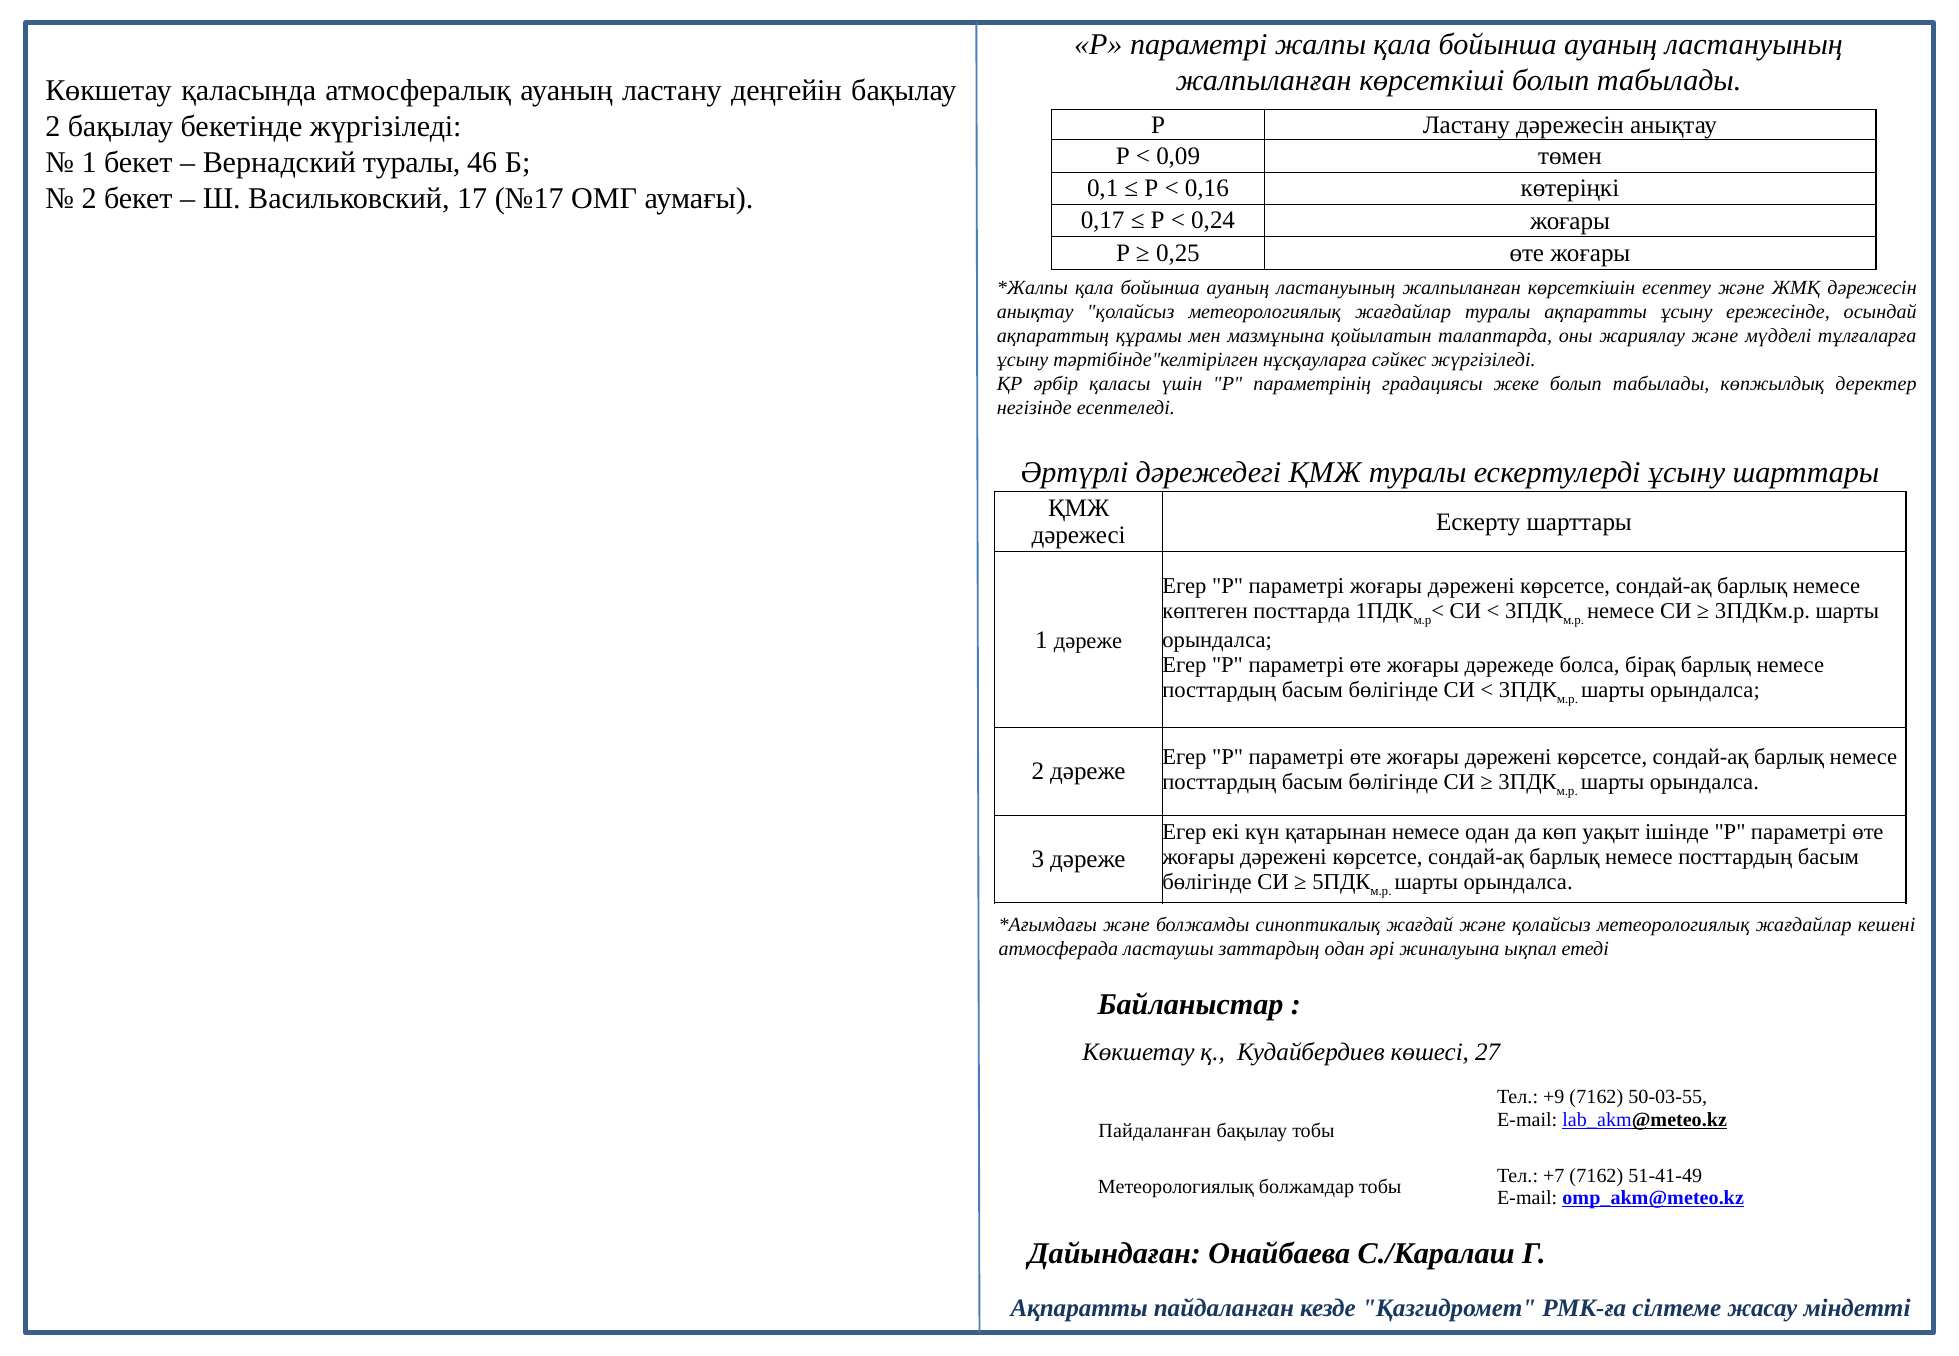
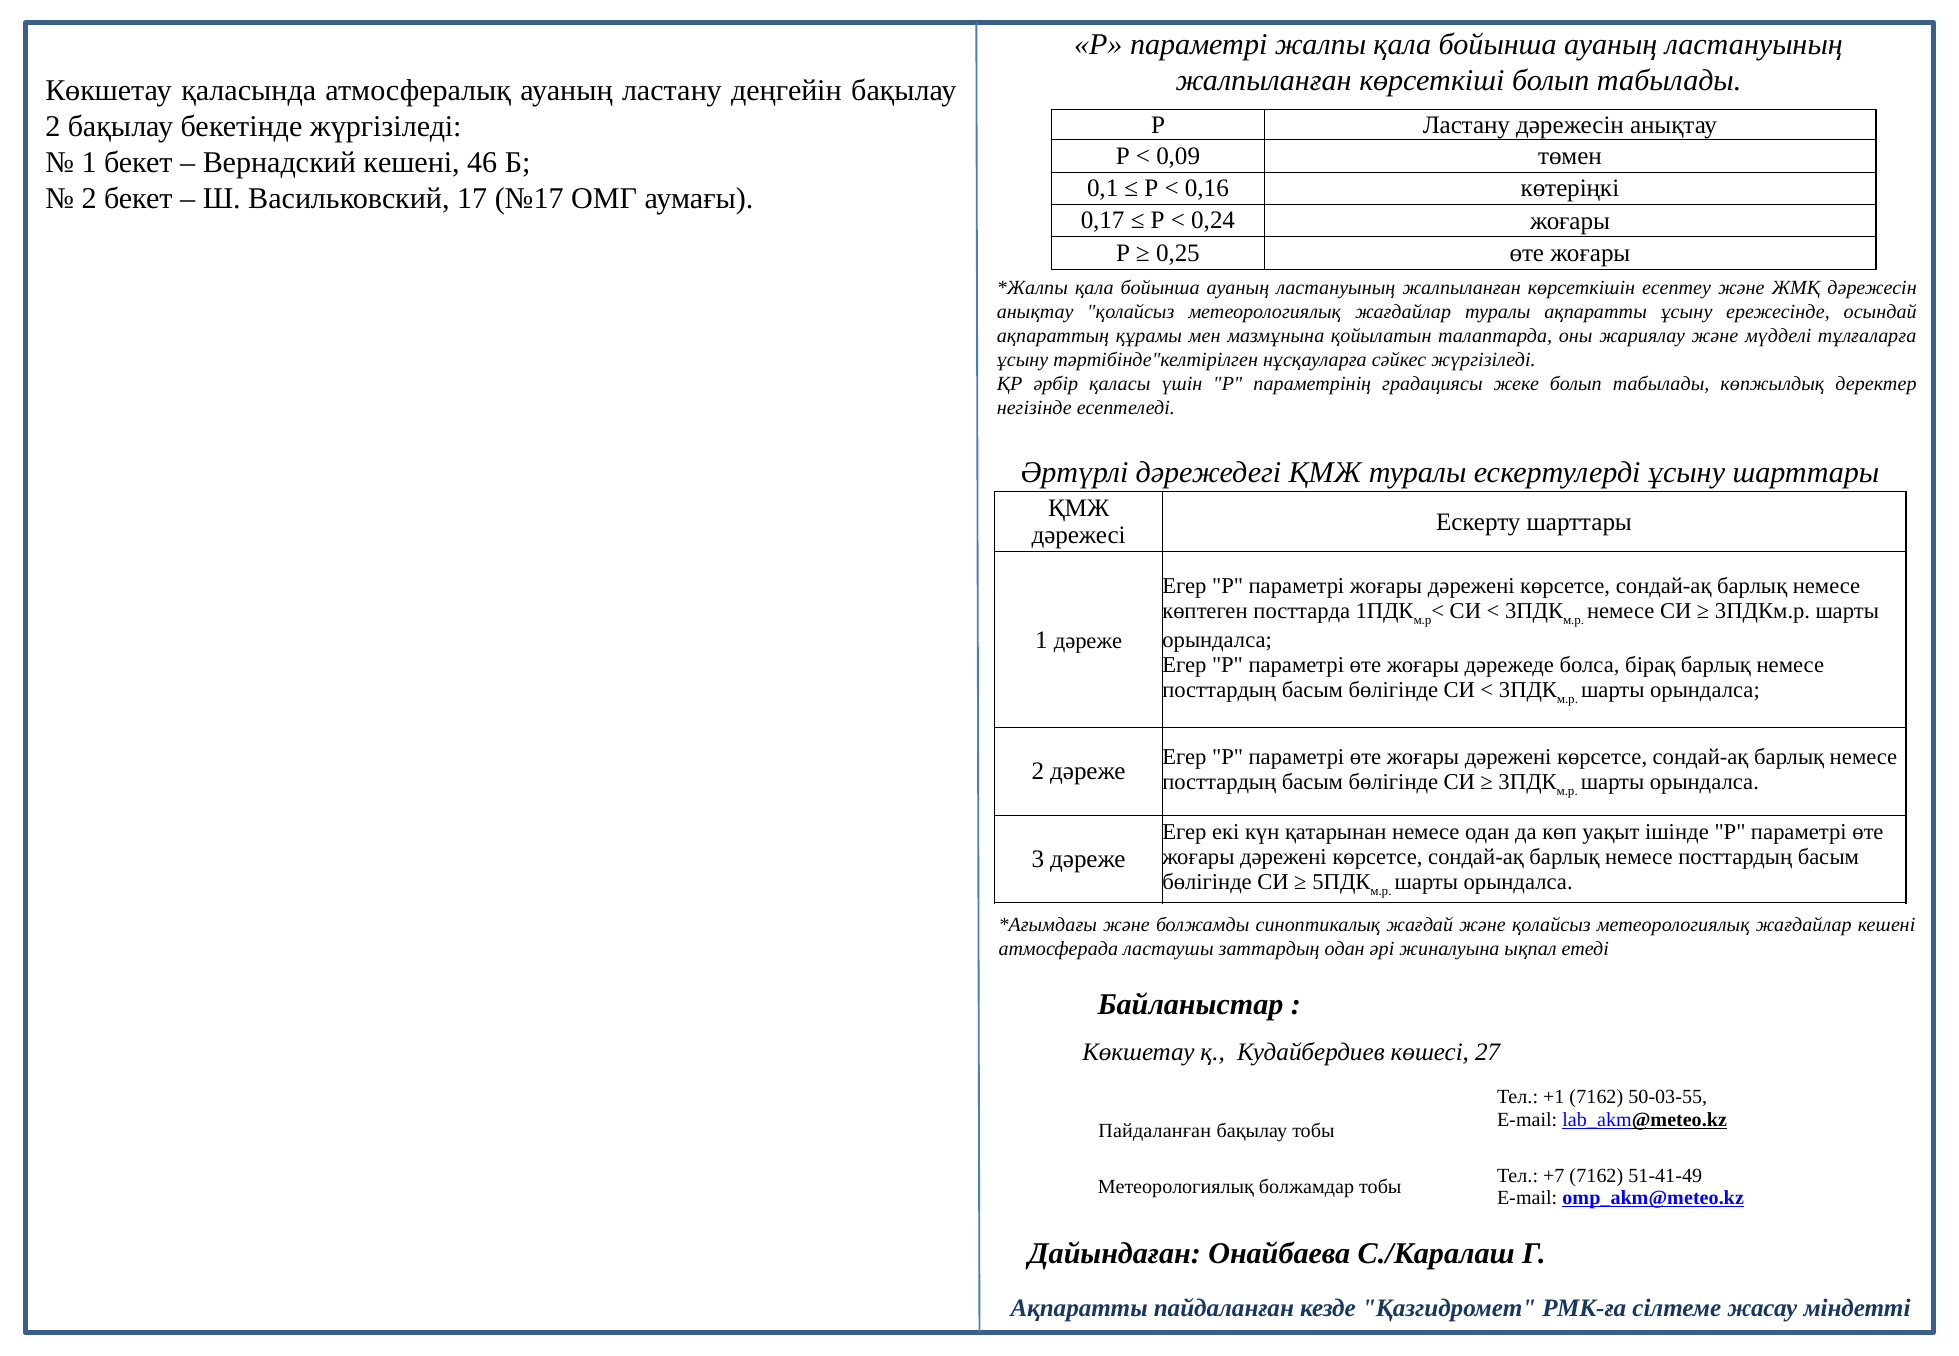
Вернадский туралы: туралы -> кешені (412, 163)
+9: +9 -> +1 (1554, 1097)
